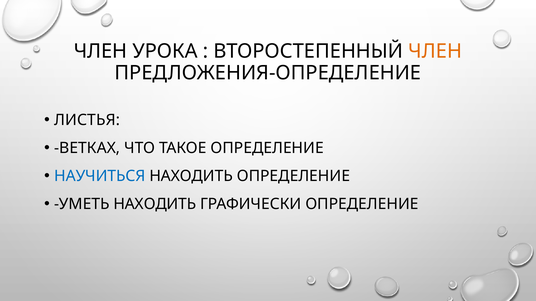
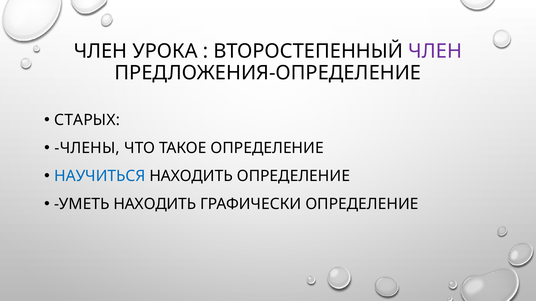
ЧЛЕН colour: orange -> purple (435, 51)
ЛИСТЬЯ: ЛИСТЬЯ -> СТАРЫХ (87, 120)
ВЕТКАХ: ВЕТКАХ -> ЧЛЕНЫ (87, 148)
